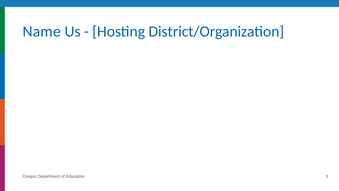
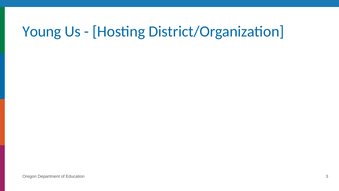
Name: Name -> Young (42, 31)
